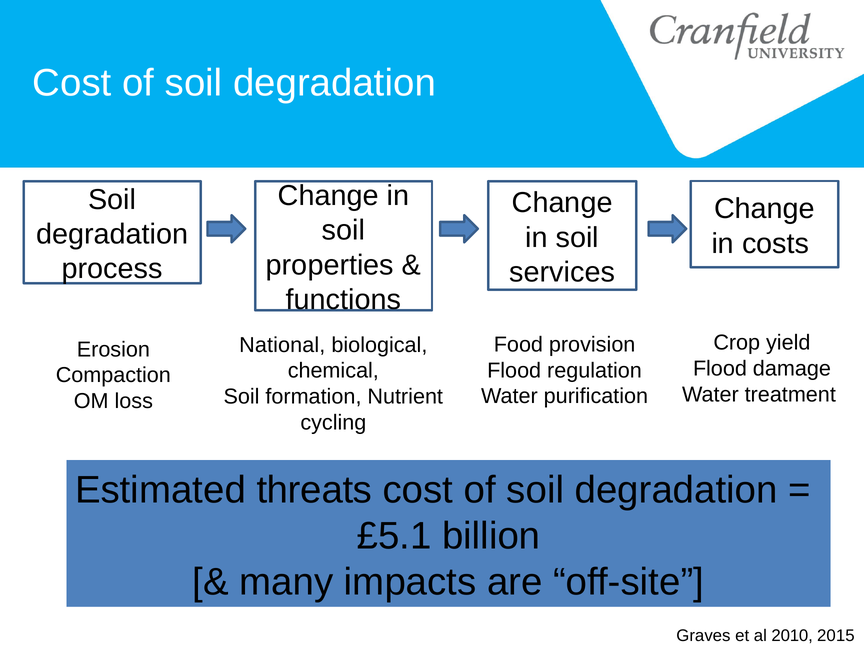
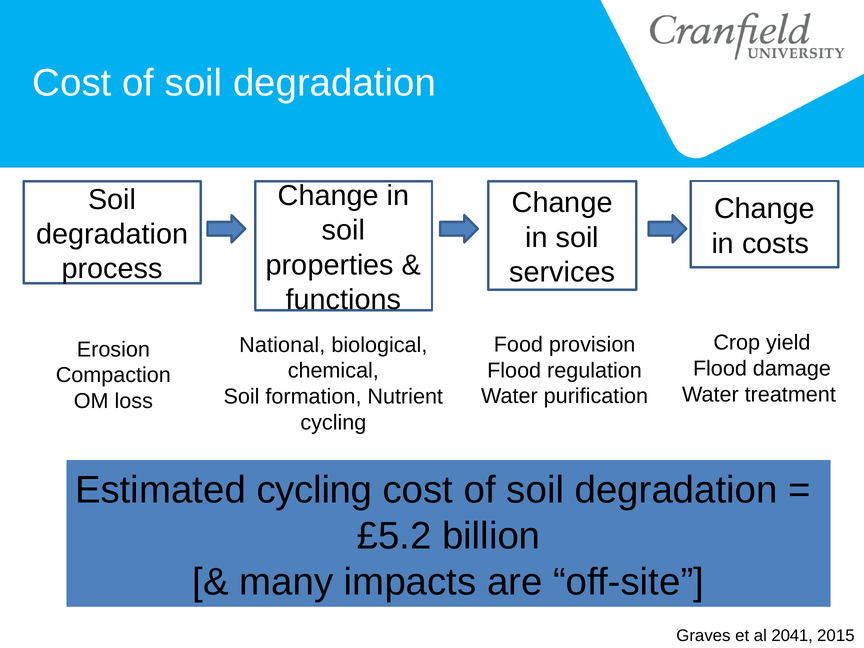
Estimated threats: threats -> cycling (314, 490)
£5.1: £5.1 -> £5.2 (394, 536)
2010: 2010 -> 2041 (792, 636)
